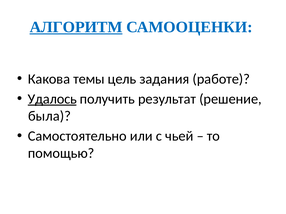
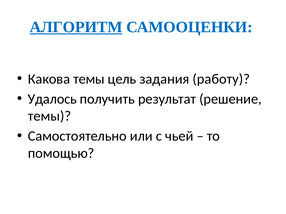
работе: работе -> работу (221, 79)
Удалось underline: present -> none (52, 99)
была: была -> темы (50, 116)
